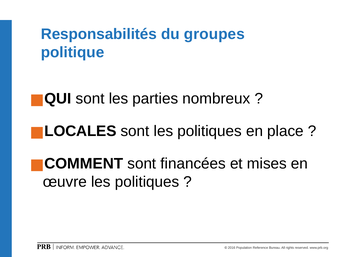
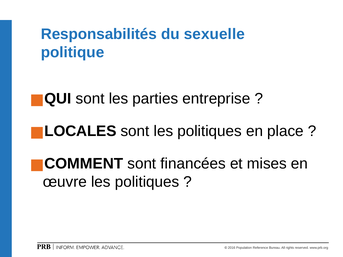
groupes: groupes -> sexuelle (214, 34)
nombreux: nombreux -> entreprise (216, 99)
